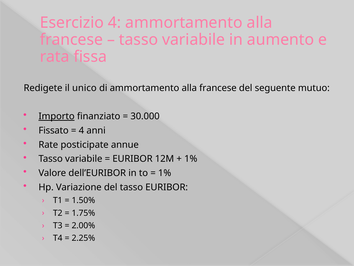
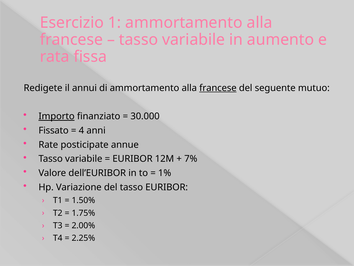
Esercizio 4: 4 -> 1 (115, 23)
unico: unico -> annui (84, 88)
francese underline: none -> present (218, 88)
1%: 1% -> 7% (191, 159)
